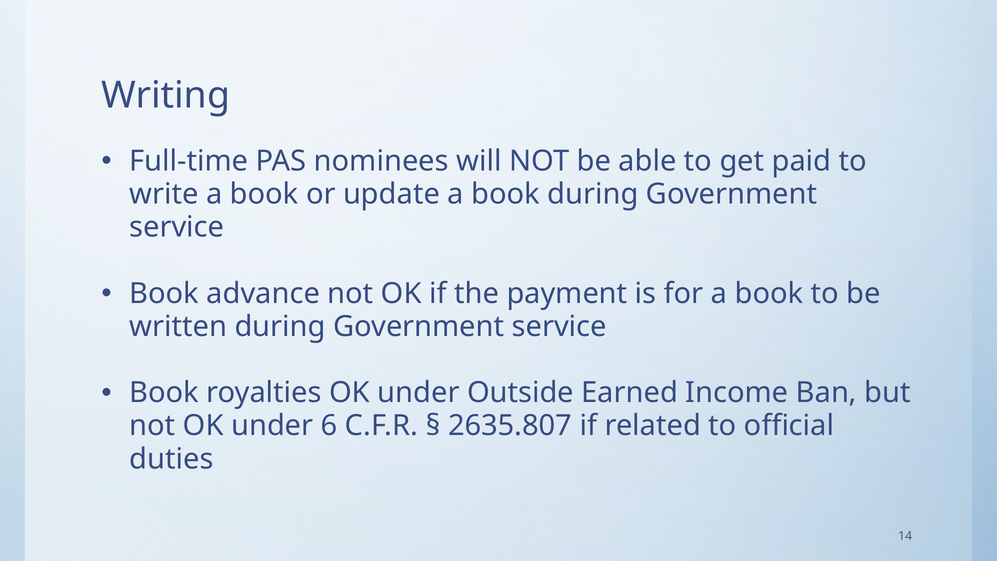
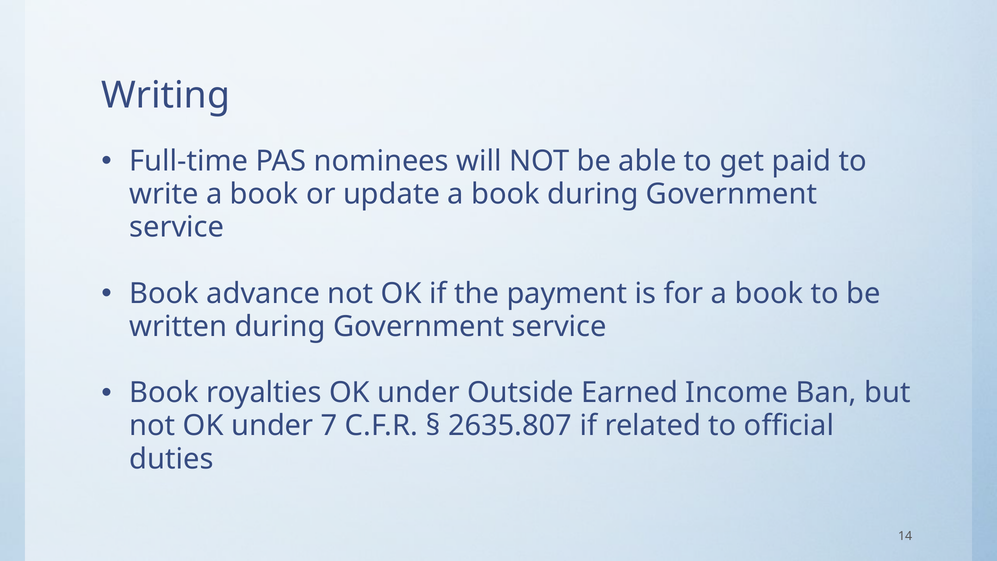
6: 6 -> 7 (329, 426)
